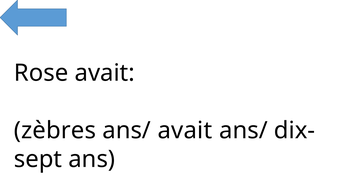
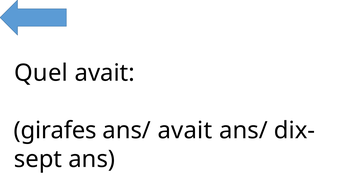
Rose: Rose -> Quel (41, 73)
zèbres: zèbres -> girafes (55, 130)
